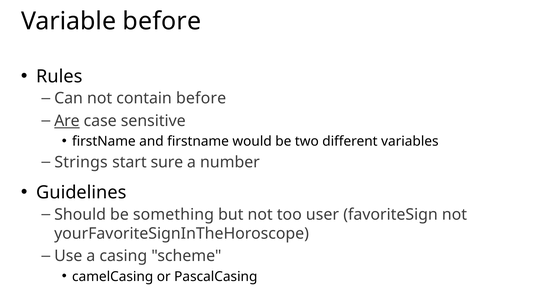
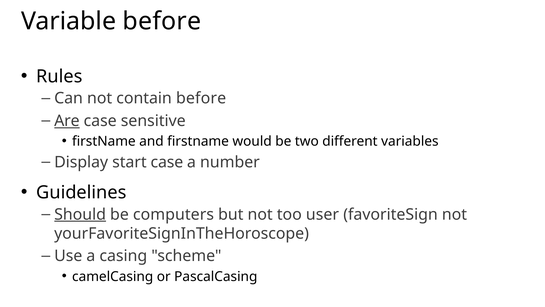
Strings: Strings -> Display (81, 162)
start sure: sure -> case (167, 162)
Should underline: none -> present (80, 214)
something: something -> computers (173, 214)
